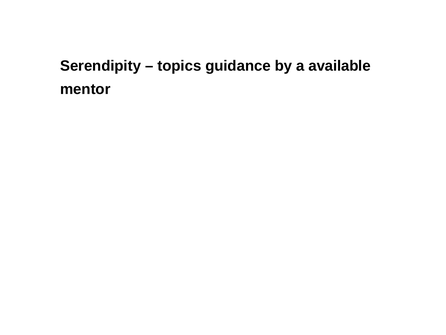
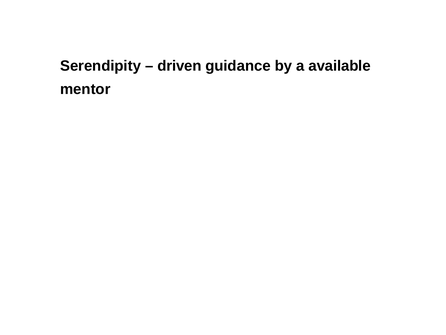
topics: topics -> driven (179, 66)
